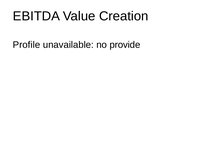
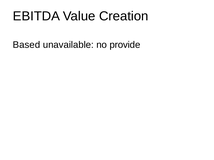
Profile: Profile -> Based (26, 45)
